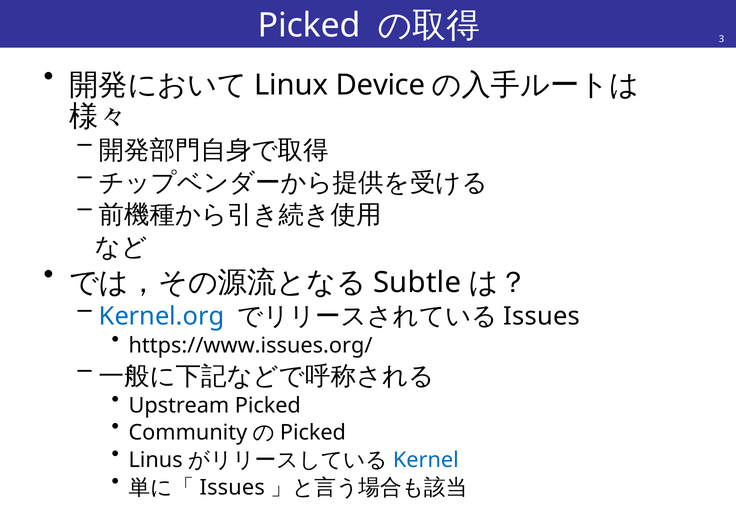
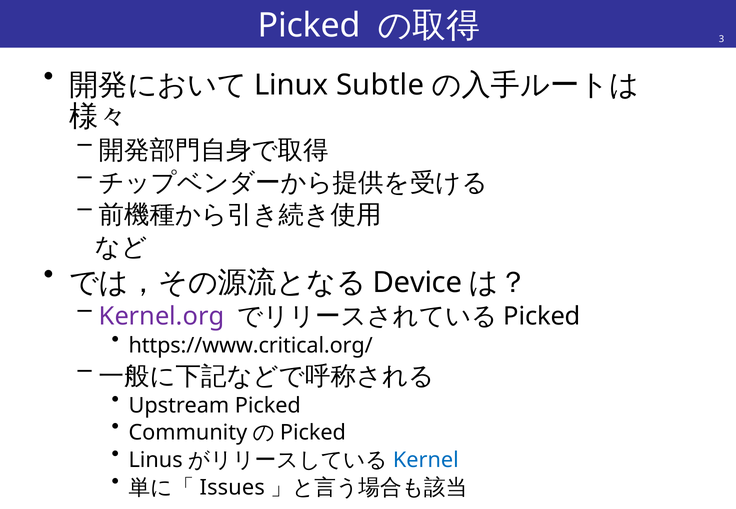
Device: Device -> Subtle (380, 85)
Subtle: Subtle -> Device (417, 283)
Kernel.org colour: blue -> purple (162, 317)
Issues: Issues -> Picked (542, 317)
https://www.issues.org/: https://www.issues.org/ -> https://www.critical.org/ (251, 346)
